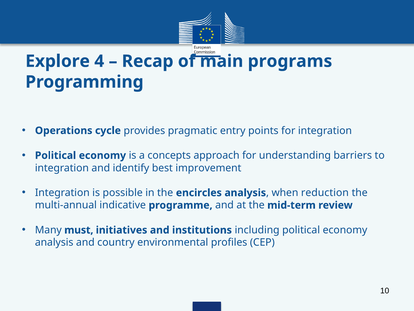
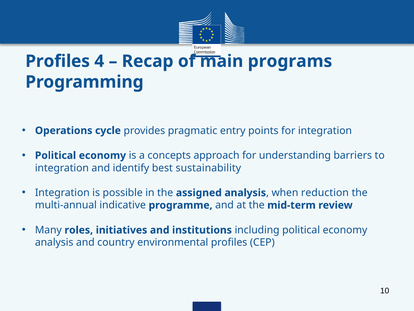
Explore: Explore -> Profiles (58, 61)
improvement: improvement -> sustainability (208, 168)
encircles: encircles -> assigned (199, 192)
must: must -> roles (79, 230)
